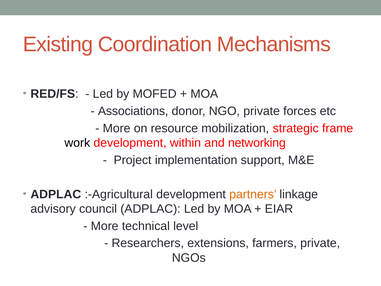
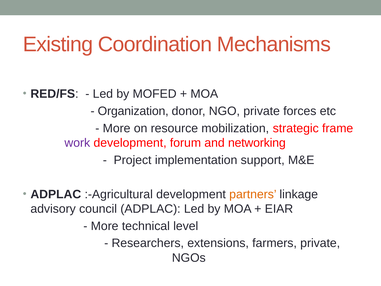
Associations: Associations -> Organization (133, 111)
work colour: black -> purple (77, 143)
within: within -> forum (185, 143)
